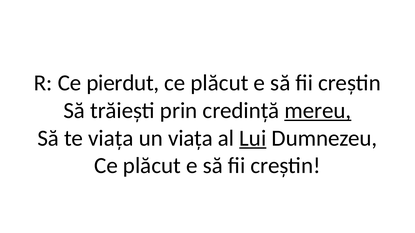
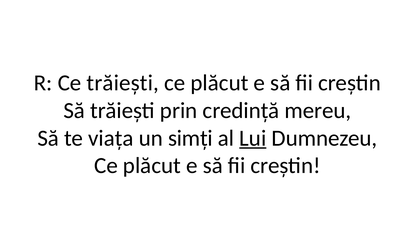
Ce pierdut: pierdut -> trăiești (123, 83)
mereu underline: present -> none (318, 111)
un viața: viața -> simți (191, 138)
